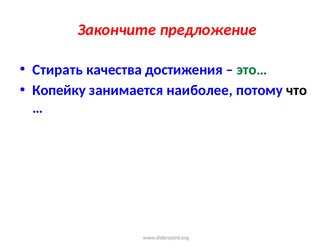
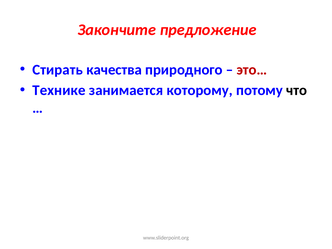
достижения: достижения -> природного (184, 70)
это… colour: green -> red (252, 70)
Копейку: Копейку -> Технике (59, 90)
наиболее: наиболее -> которому (200, 90)
